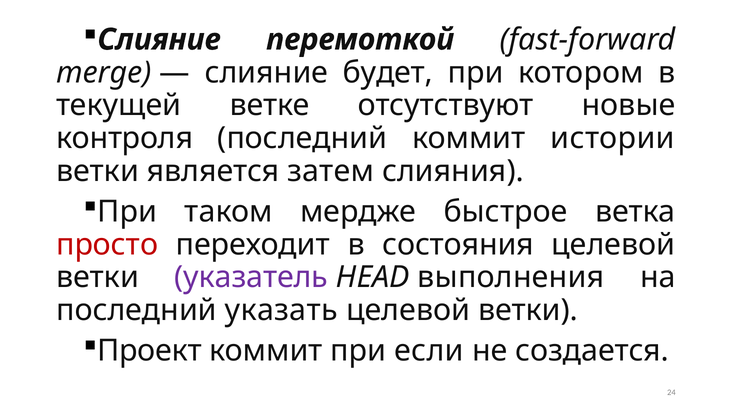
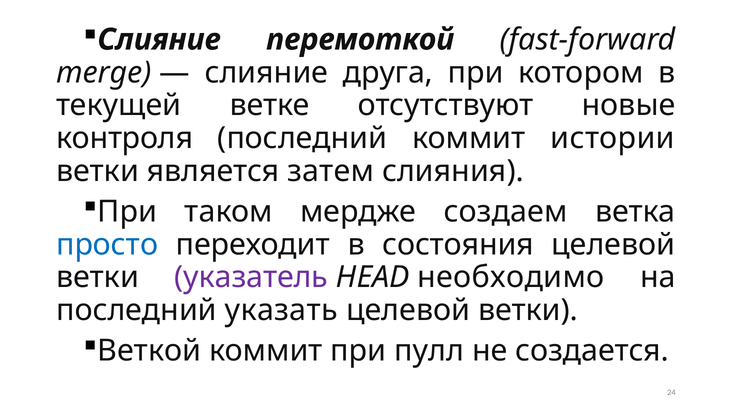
будет: будет -> друга (388, 72)
быстрое: быстрое -> создаем (506, 212)
просто colour: red -> blue (107, 245)
выполнения: выполнения -> необходимо (511, 277)
Проект: Проект -> Веткой (149, 351)
если: если -> пулл (429, 351)
